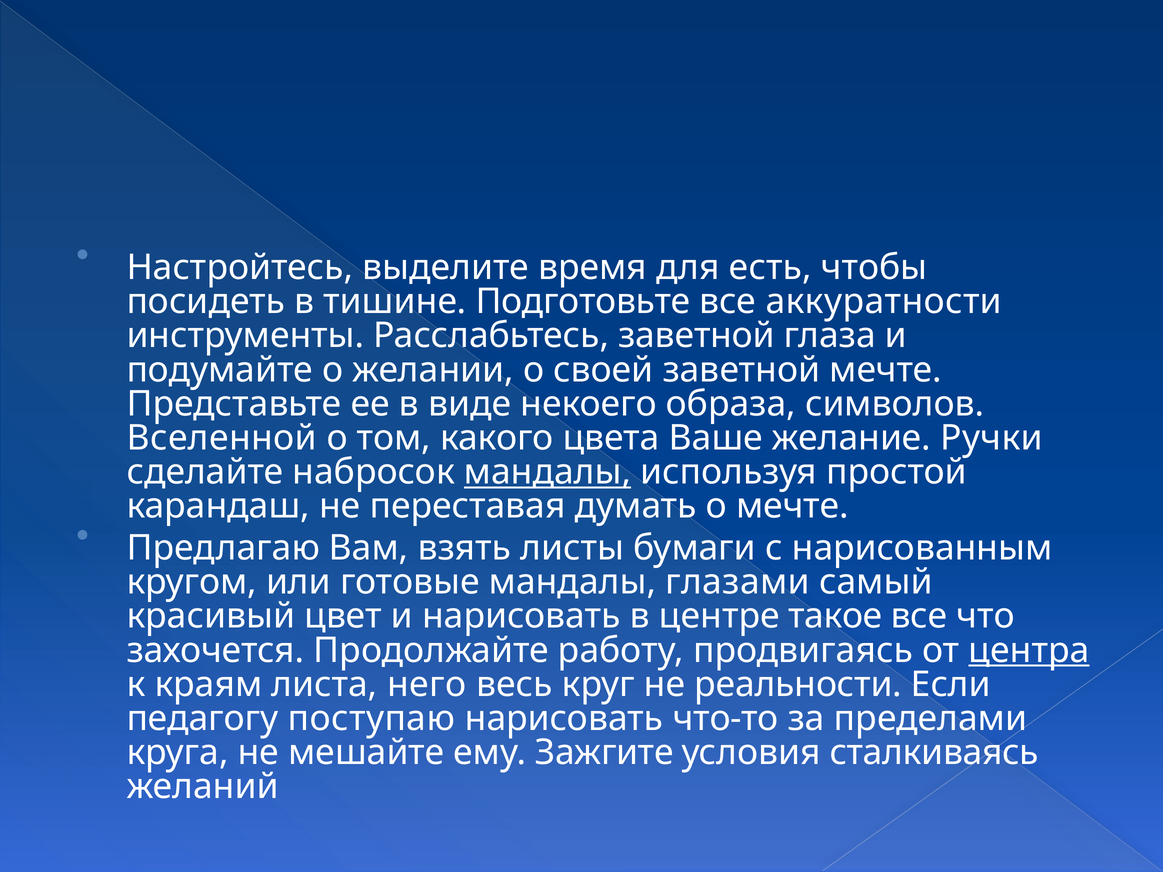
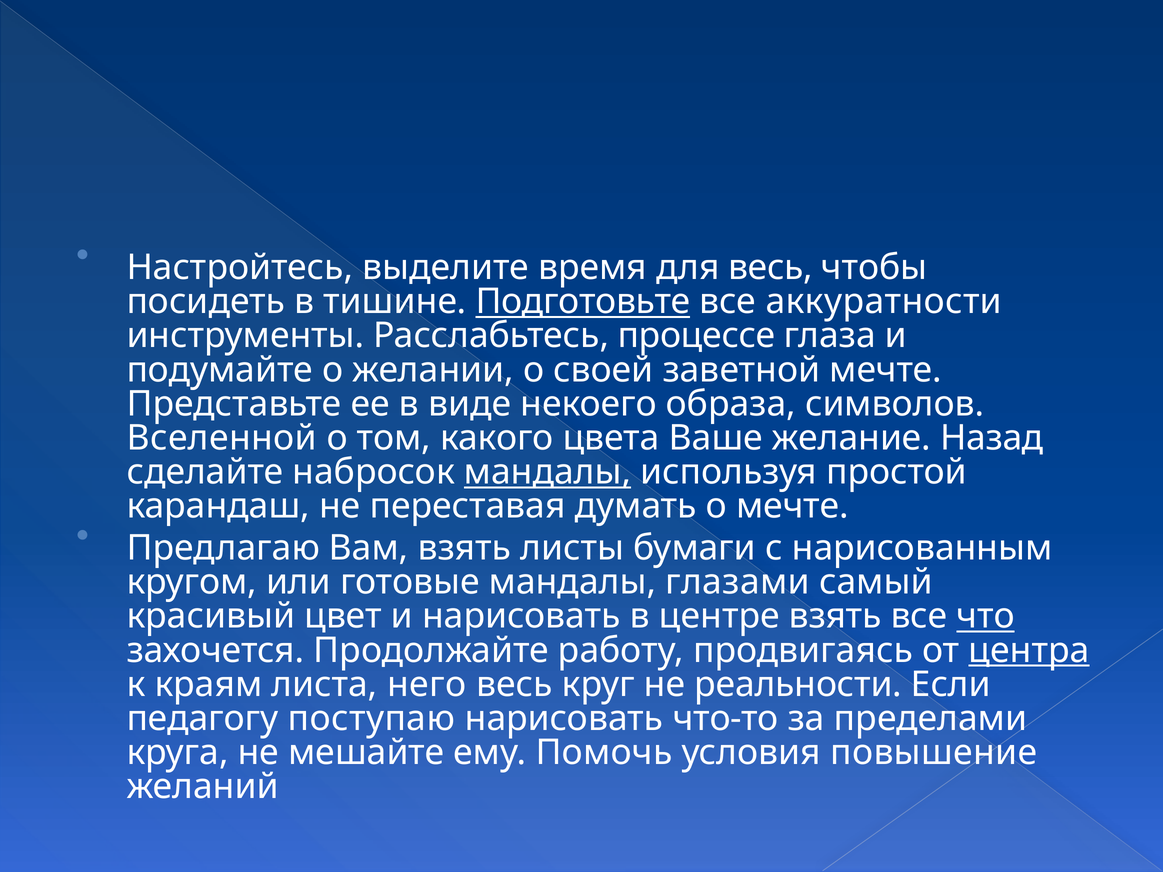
для есть: есть -> весь (771, 268)
Подготовьте underline: none -> present (583, 302)
Расслабьтесь заветной: заветной -> процессе (697, 336)
Ручки: Ручки -> Назад (992, 438)
центре такое: такое -> взять (835, 616)
что underline: none -> present (986, 616)
Зажгите: Зажгите -> Помочь (604, 753)
сталкиваясь: сталкиваясь -> повышение (934, 753)
